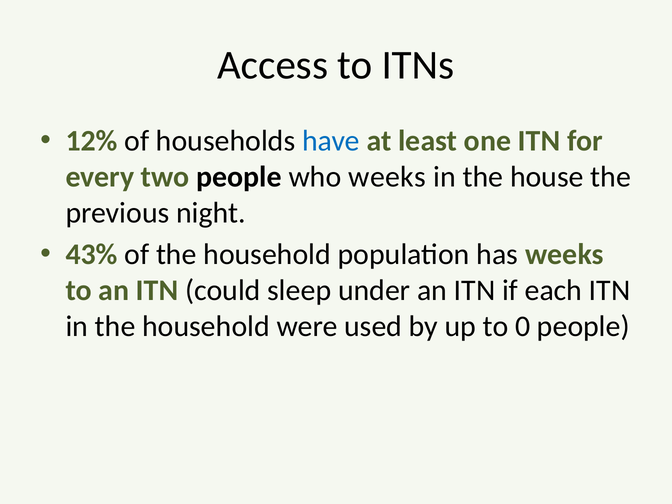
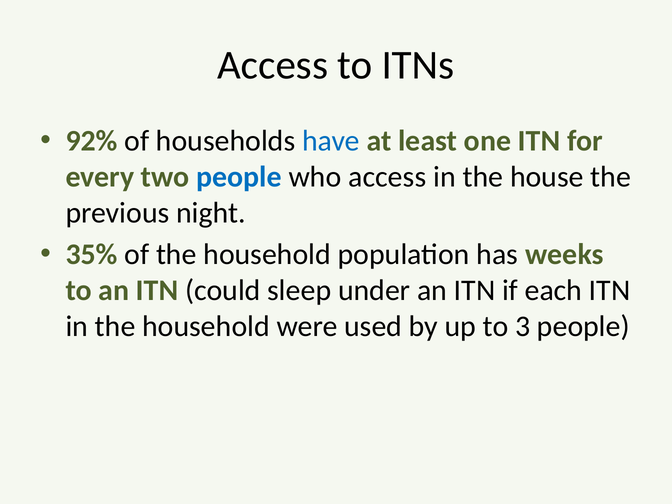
12%: 12% -> 92% (92, 141)
people colour: black -> blue (239, 177)
who weeks: weeks -> access (387, 177)
43%: 43% -> 35% (92, 254)
0: 0 -> 3 (523, 326)
